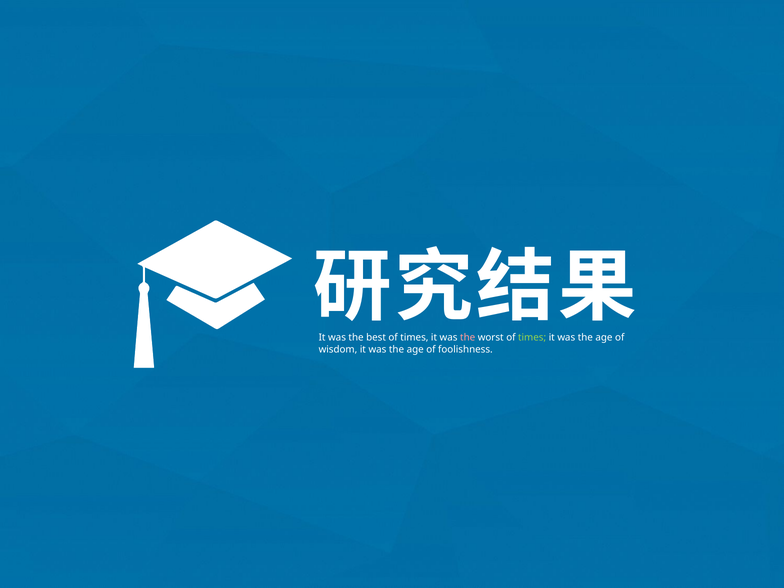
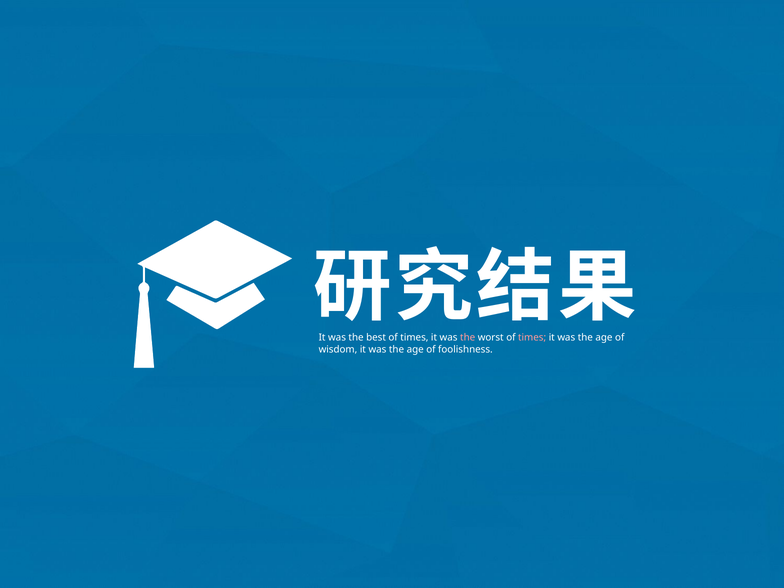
times colour: light green -> pink (532, 338)
